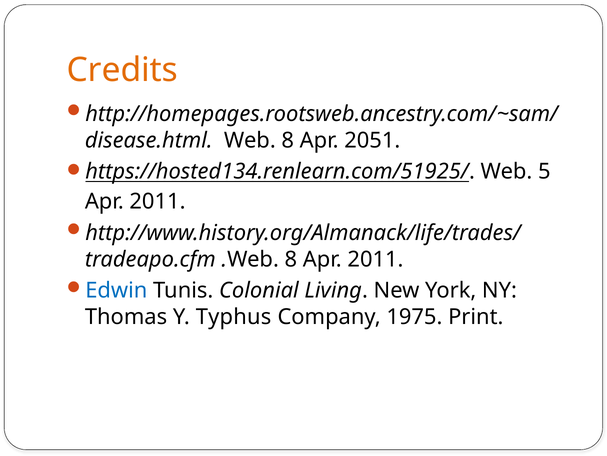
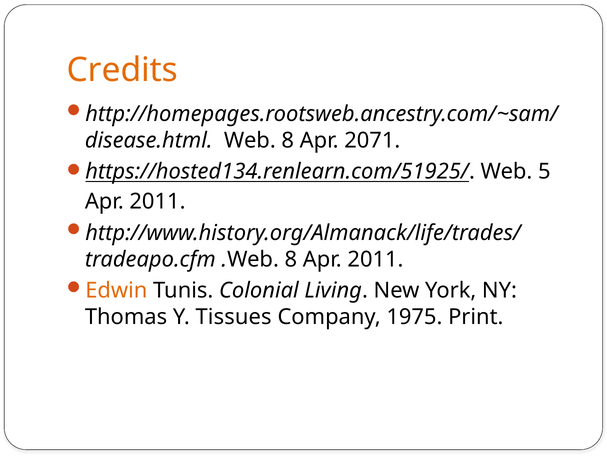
2051: 2051 -> 2071 (372, 140)
Edwin colour: blue -> orange (116, 290)
Typhus: Typhus -> Tissues (234, 317)
